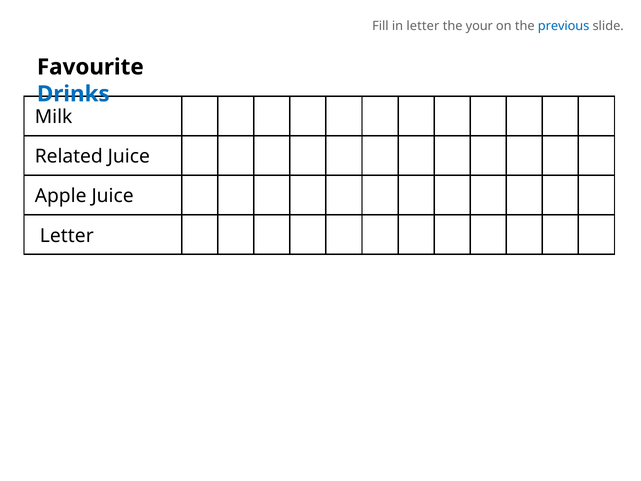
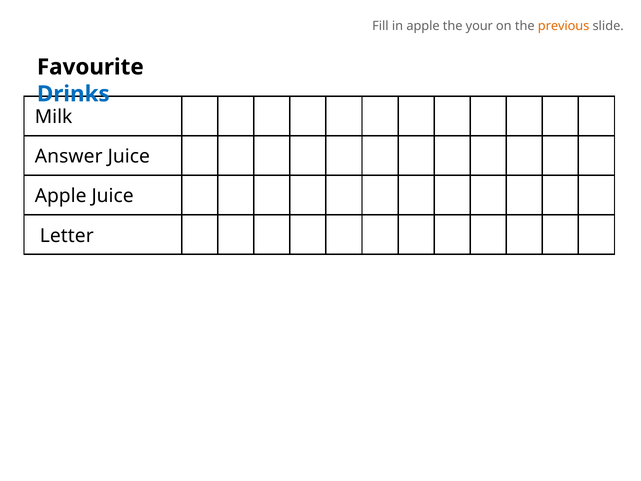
in letter: letter -> apple (423, 26)
previous colour: blue -> orange (564, 26)
Related: Related -> Answer (69, 157)
